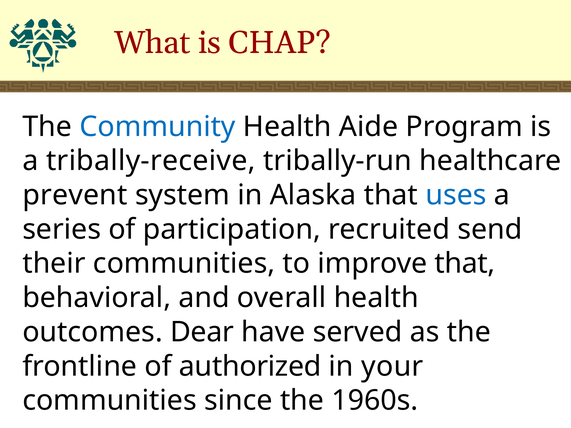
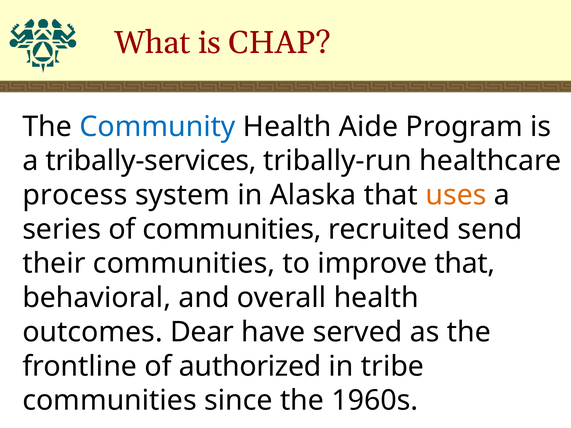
tribally-receive: tribally-receive -> tribally-services (151, 161)
prevent: prevent -> process (75, 195)
uses colour: blue -> orange (456, 195)
of participation: participation -> communities (232, 229)
your: your -> tribe (393, 366)
